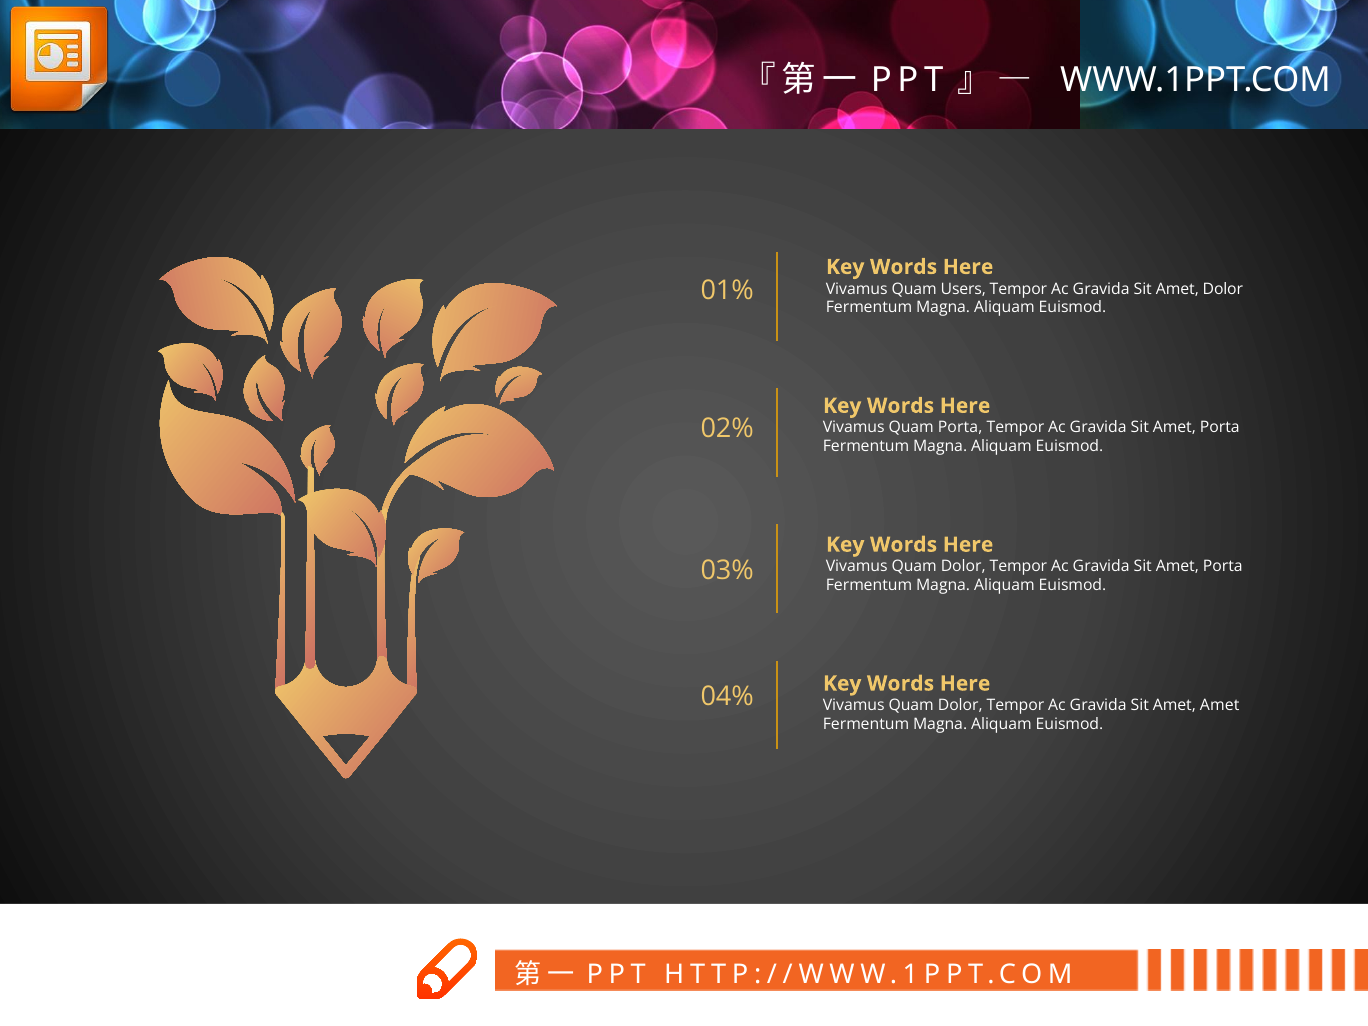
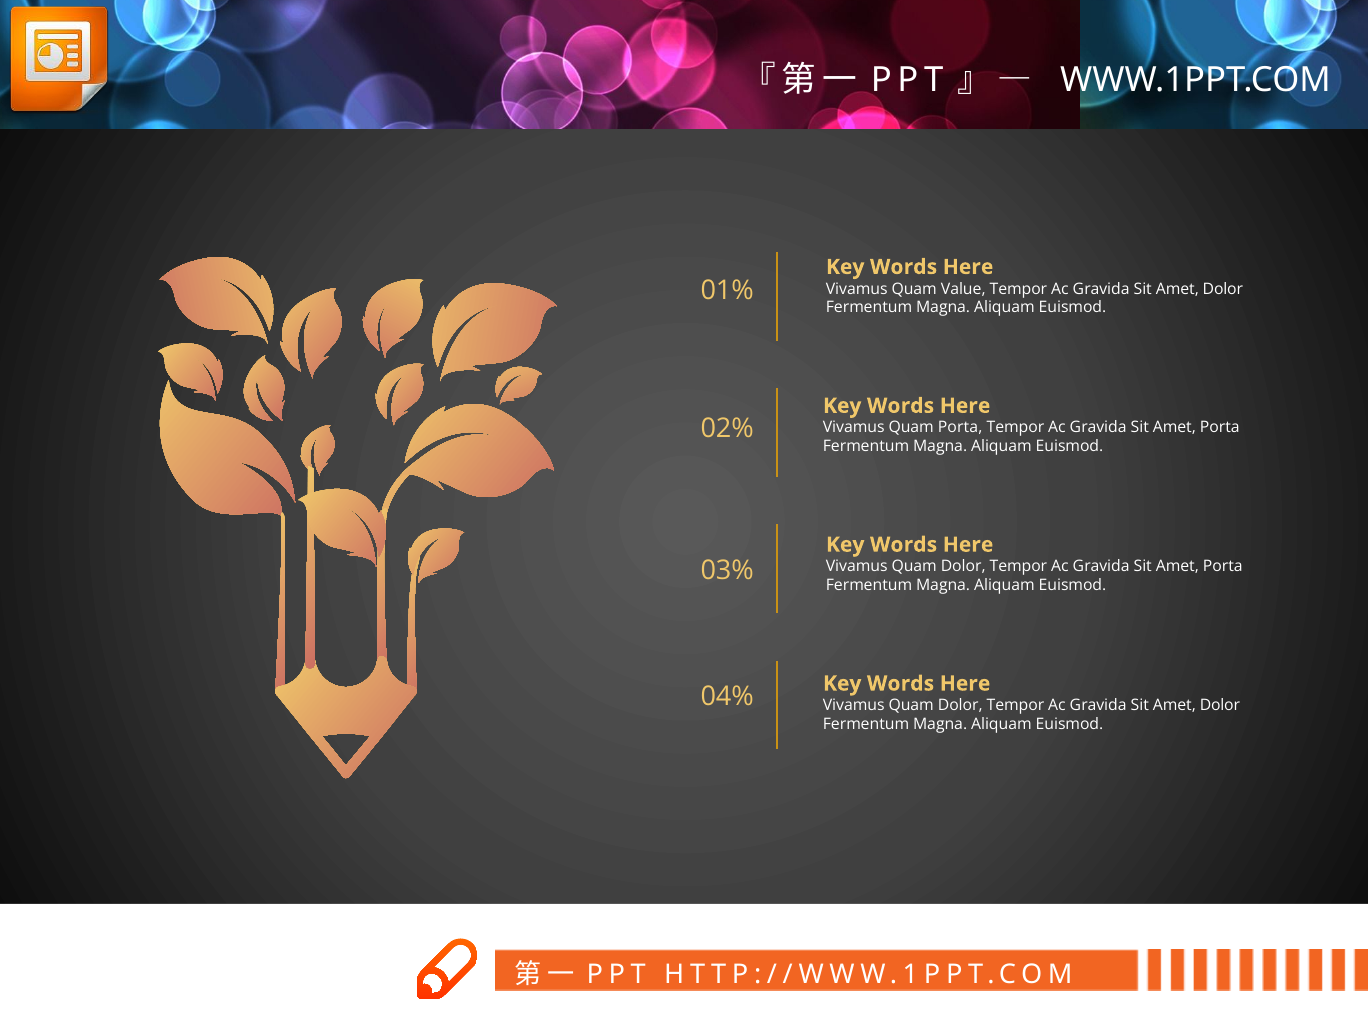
Users: Users -> Value (963, 289)
Amet: Amet -> Dolor (1220, 705)
